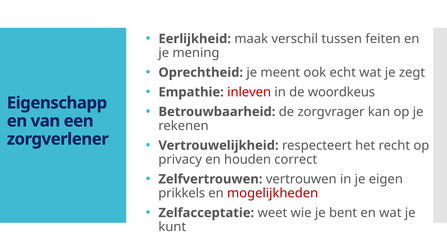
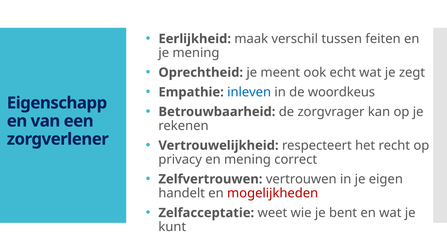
inleven colour: red -> blue (249, 92)
en houden: houden -> mening (247, 160)
prikkels: prikkels -> handelt (182, 194)
